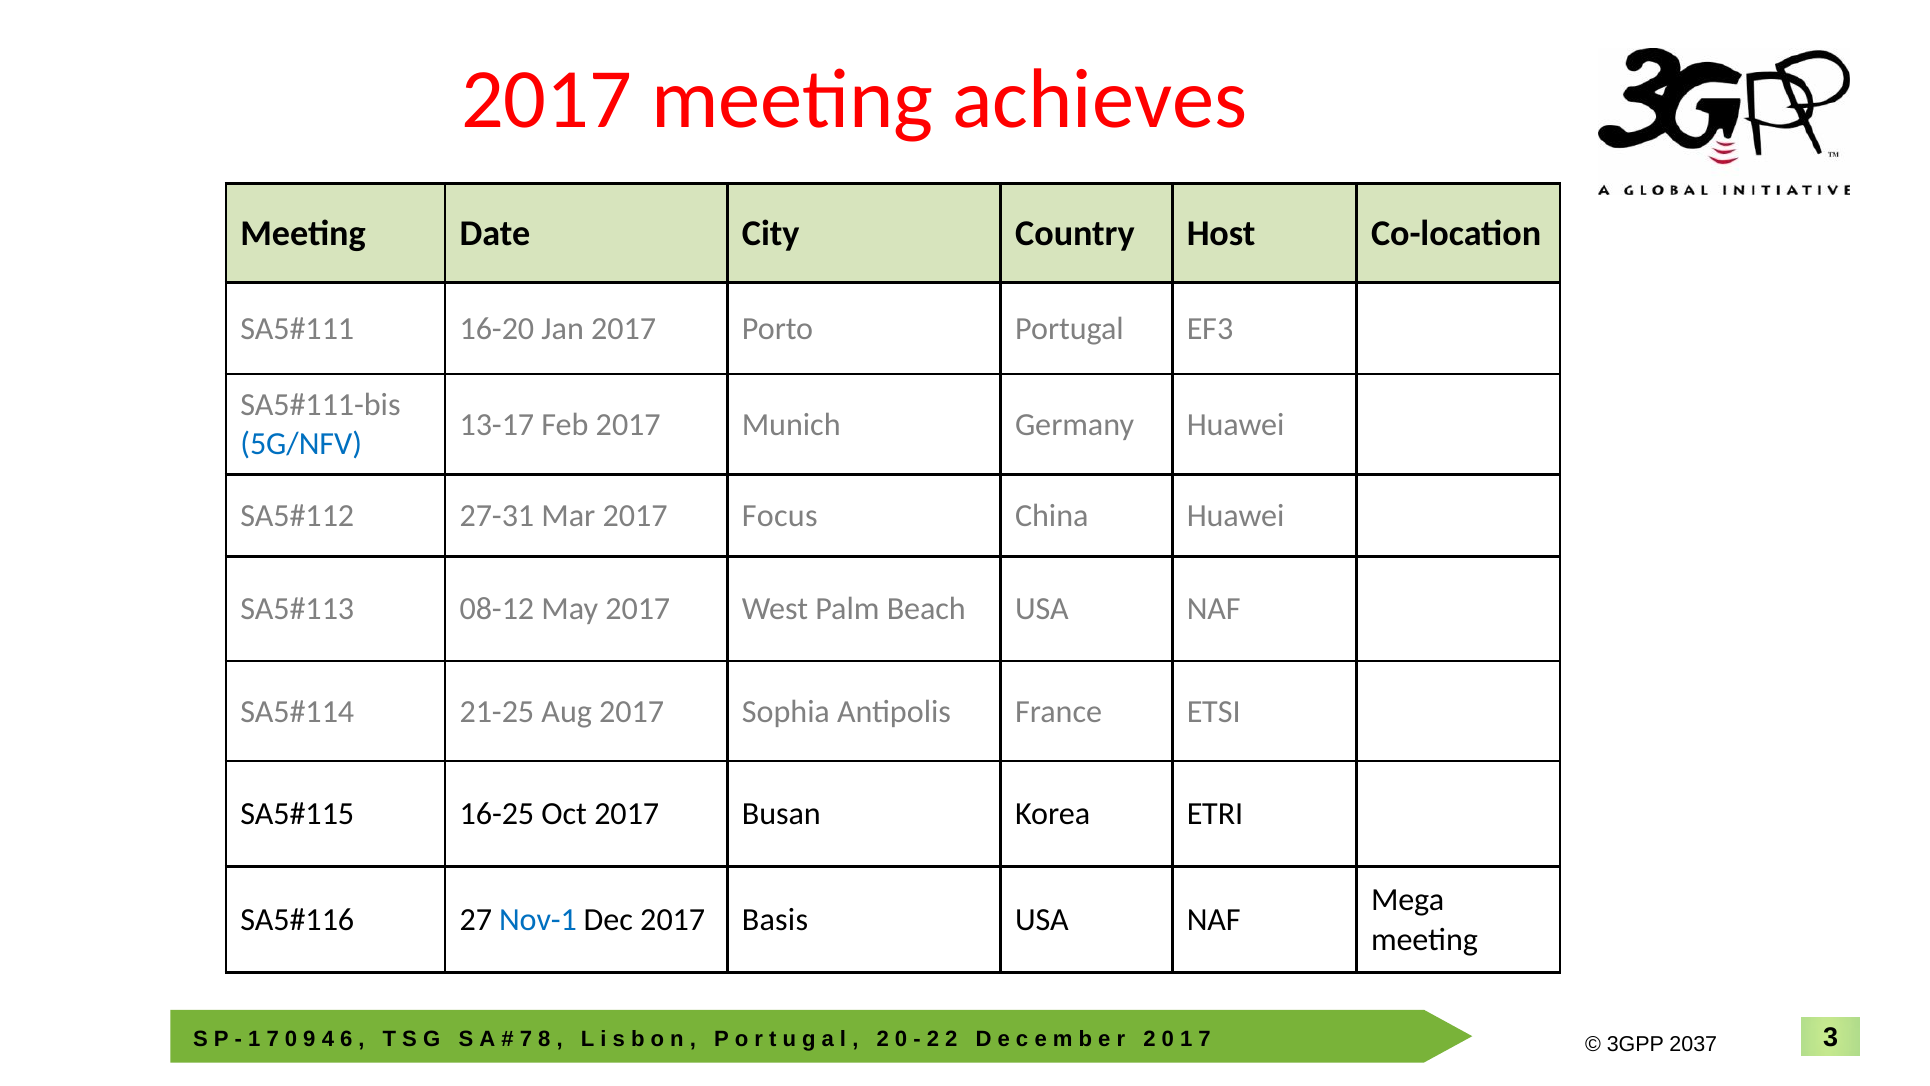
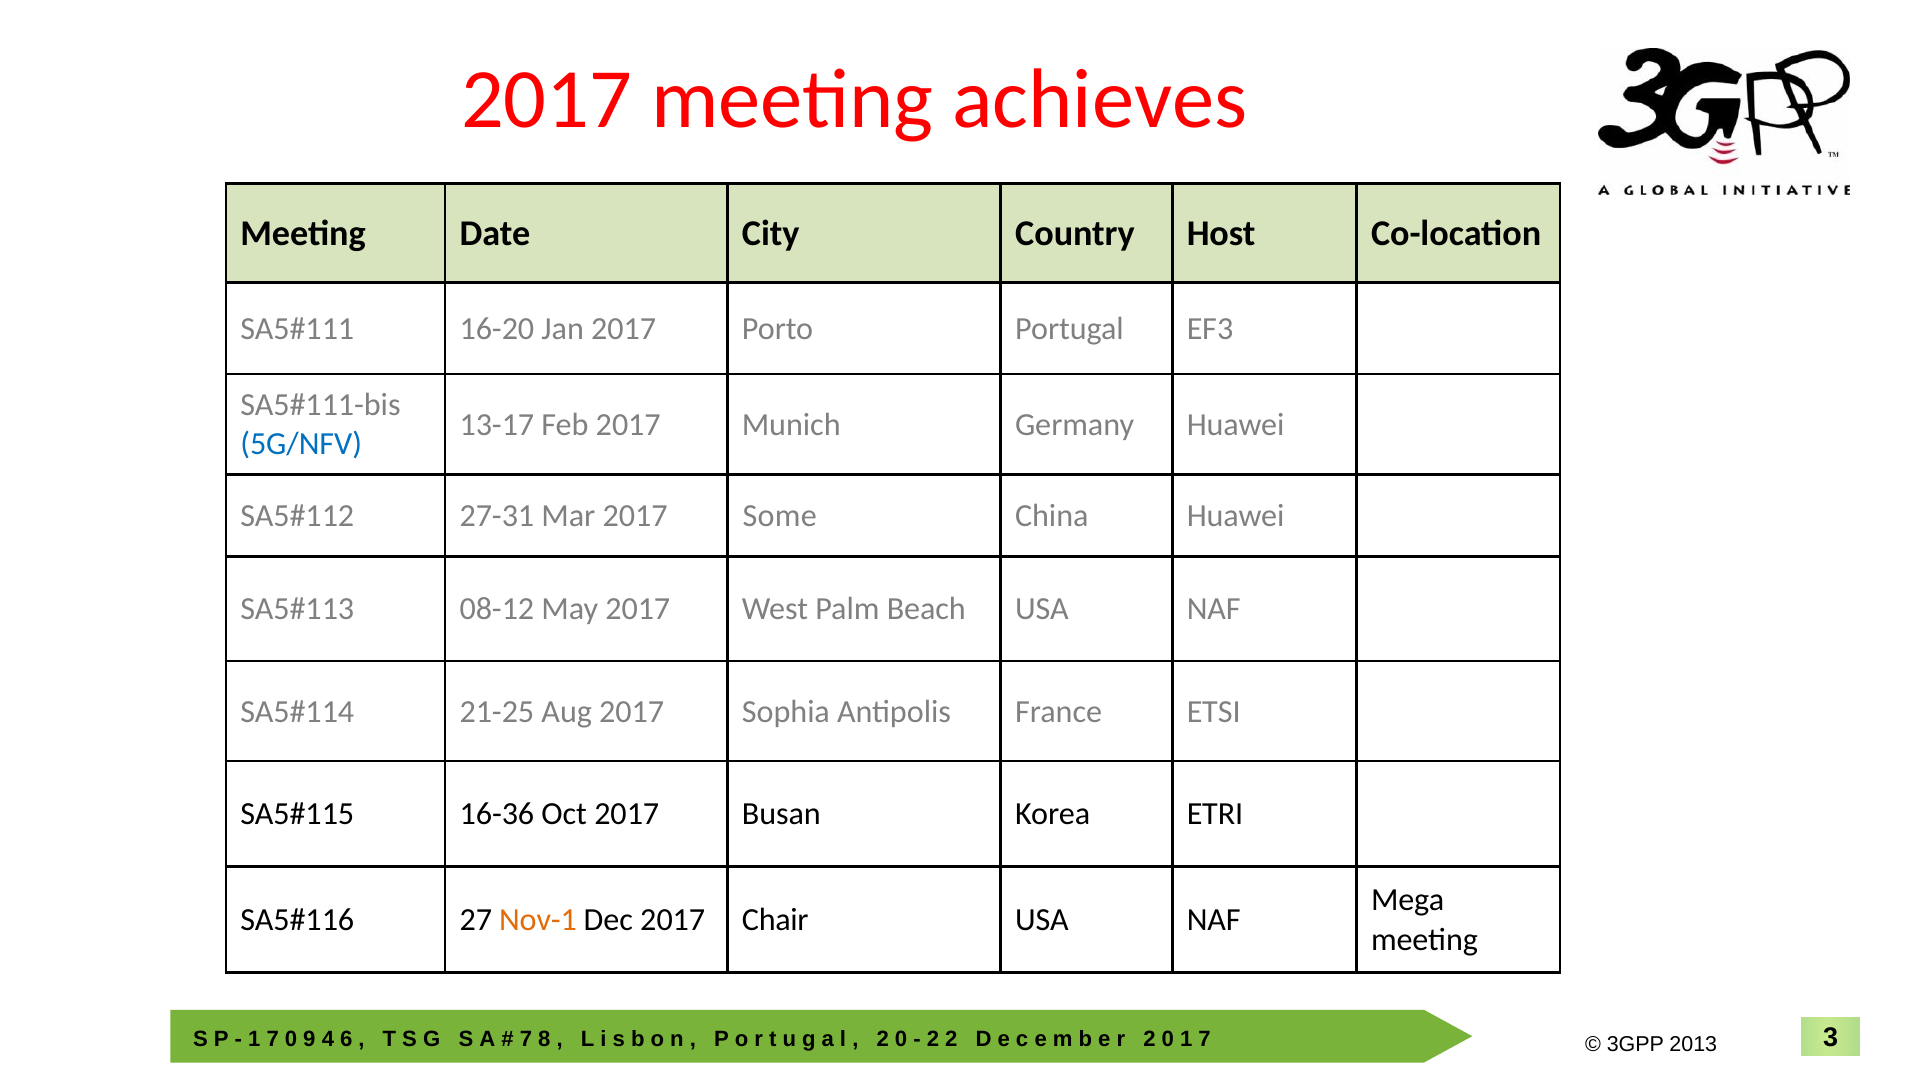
Focus: Focus -> Some (780, 516)
16-25: 16-25 -> 16-36 (497, 814)
Nov-1 colour: blue -> orange (538, 920)
Basis: Basis -> Chair (775, 920)
2037: 2037 -> 2013 (1693, 1045)
